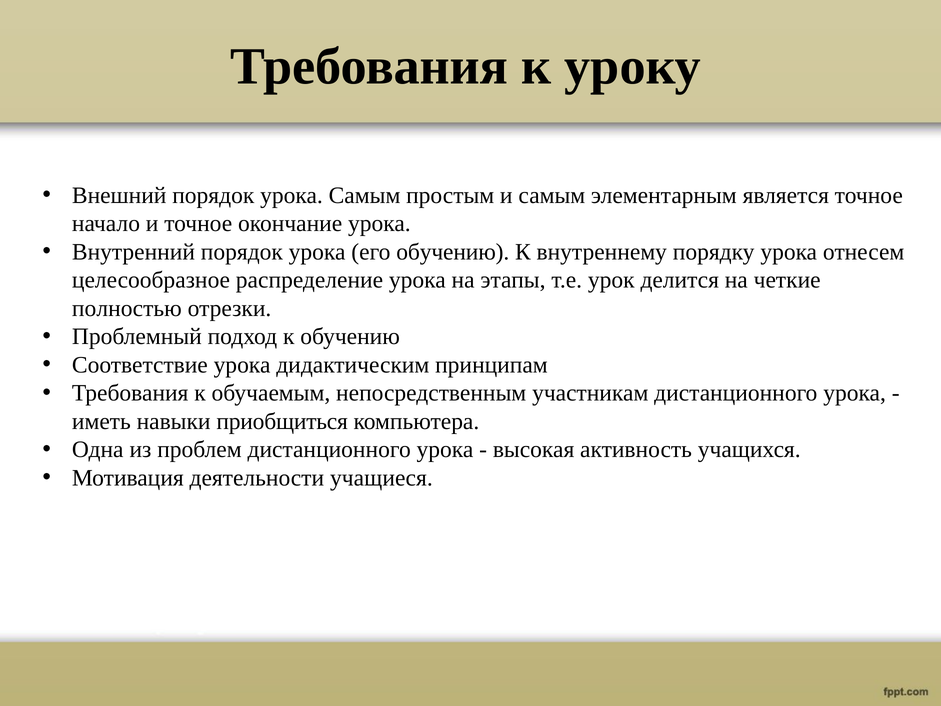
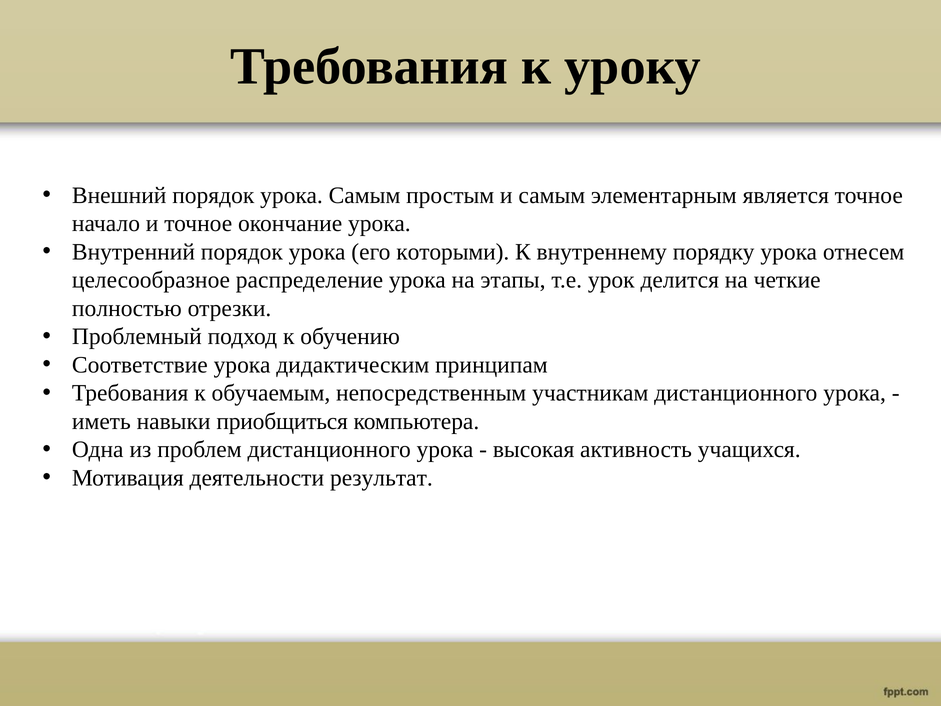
его обучению: обучению -> которыми (453, 252)
учащиеся: учащиеся -> результат (381, 478)
